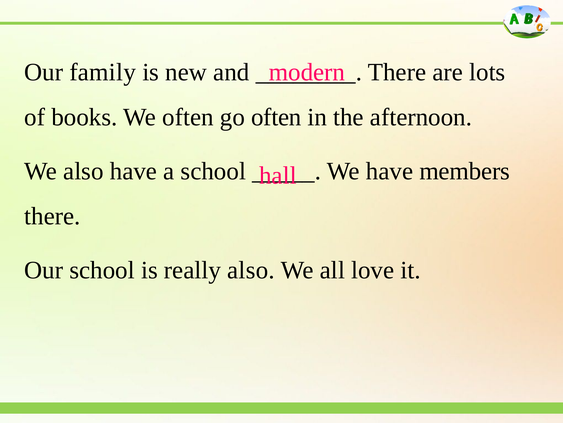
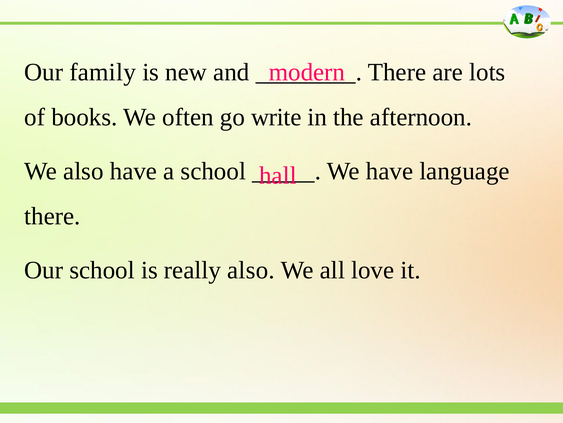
go often: often -> write (276, 117)
members: members -> language (465, 171)
